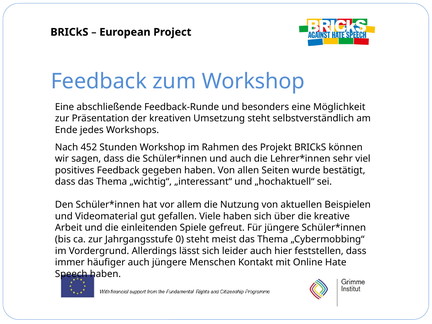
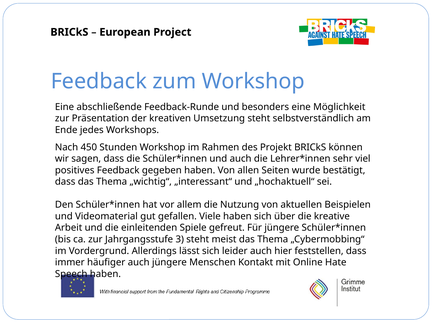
452: 452 -> 450 (89, 147)
0: 0 -> 3 (180, 239)
